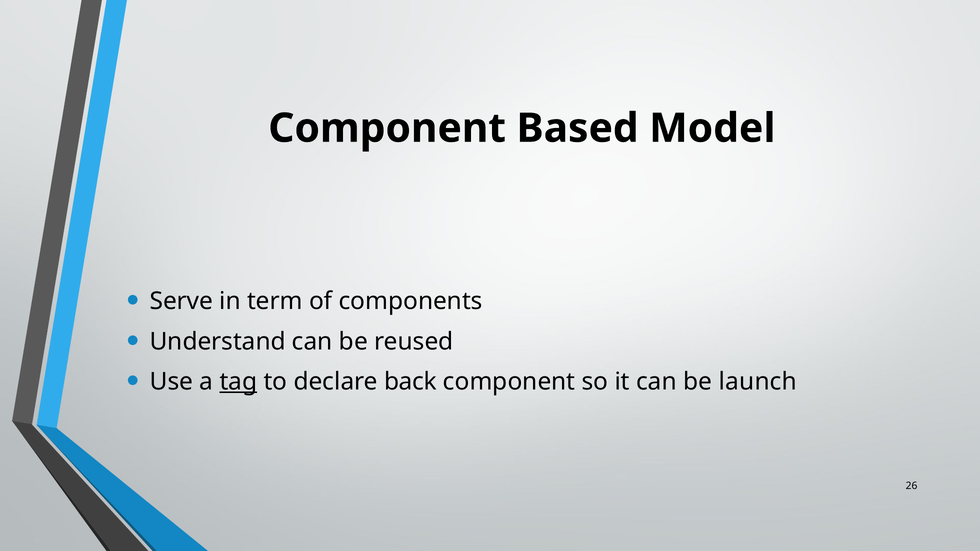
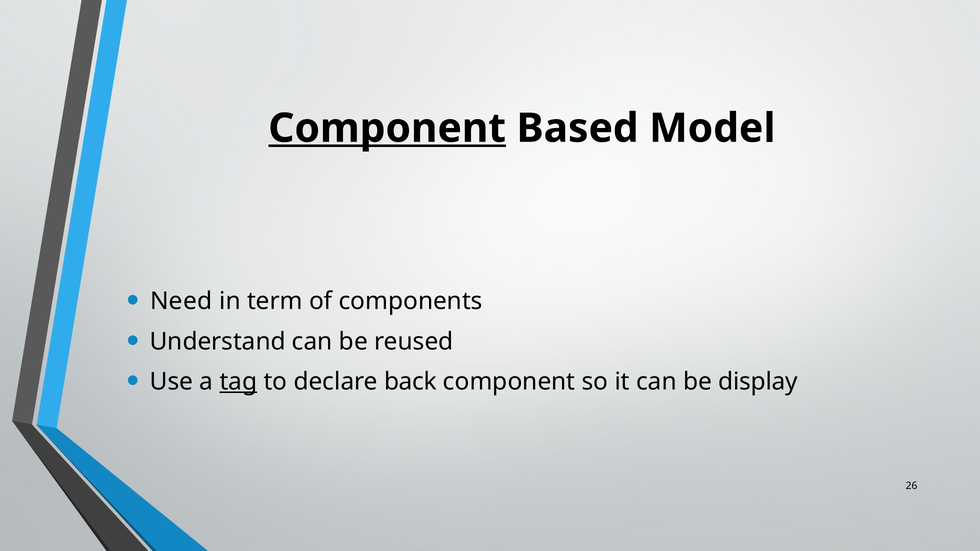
Component underline: none -> present (387, 128)
Serve: Serve -> Need (181, 301)
launch: launch -> display (758, 382)
